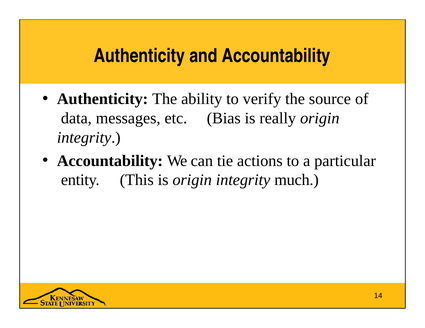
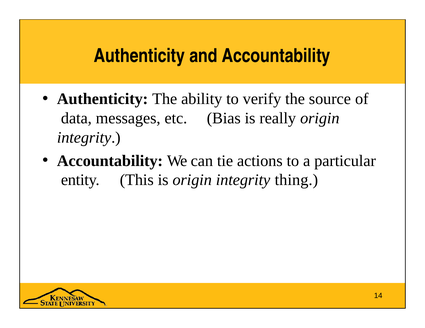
much: much -> thing (296, 180)
